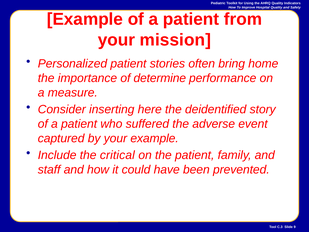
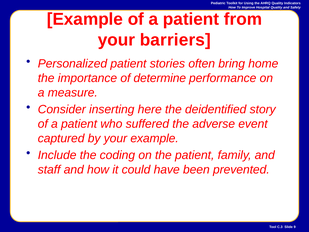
mission: mission -> barriers (175, 40)
critical: critical -> coding (117, 155)
